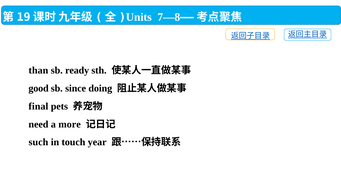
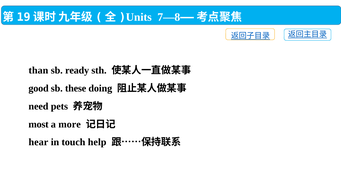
since: since -> these (76, 88)
final: final -> need (38, 106)
need: need -> most (39, 124)
such: such -> hear (38, 142)
year: year -> help (97, 142)
